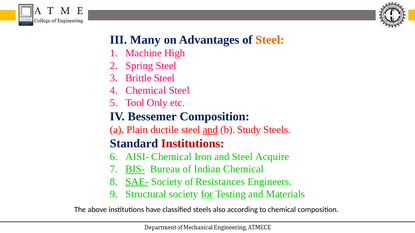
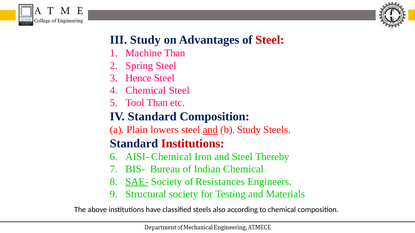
III Many: Many -> Study (145, 40)
Steel colour: orange -> red (270, 40)
Machine High: High -> Than (175, 53)
Brittle: Brittle -> Hence (138, 78)
Tool Only: Only -> Than (157, 103)
IV Bessemer: Bessemer -> Standard (152, 117)
ductile: ductile -> lowers (164, 130)
Acquire: Acquire -> Thereby (272, 157)
BIS- underline: present -> none (135, 170)
for underline: present -> none (207, 194)
